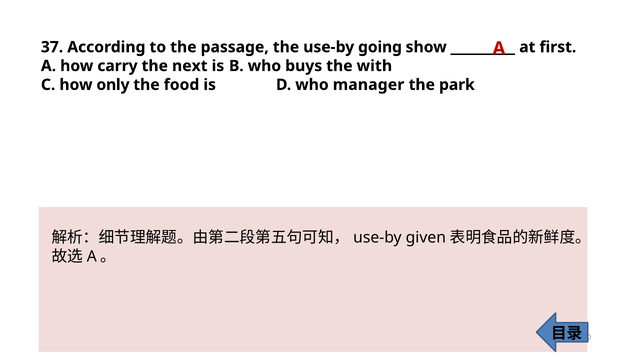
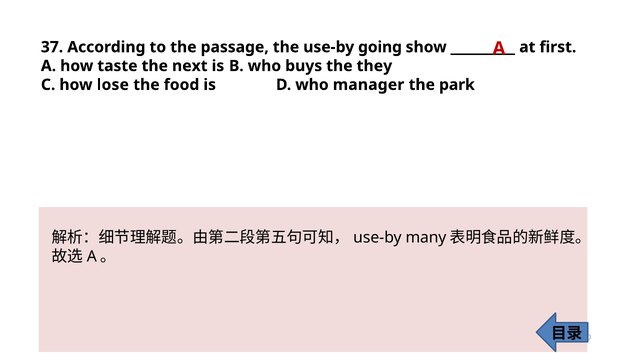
carry: carry -> taste (117, 66)
with: with -> they (374, 66)
only: only -> lose (113, 85)
given: given -> many (426, 237)
